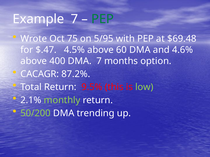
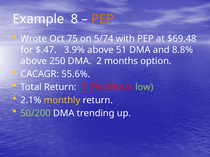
Example 7: 7 -> 8 (74, 19)
PEP colour: green -> orange (103, 19)
5/95: 5/95 -> 5/74 (104, 39)
4.5%: 4.5% -> 3.9% (74, 50)
60: 60 -> 51 (121, 50)
4.6%: 4.6% -> 8.8% (183, 50)
400: 400 -> 250 (57, 61)
DMA 7: 7 -> 2 (99, 61)
87.2%: 87.2% -> 55.6% (76, 74)
9.5%: 9.5% -> 2.2% (92, 87)
monthly colour: light green -> yellow (62, 100)
